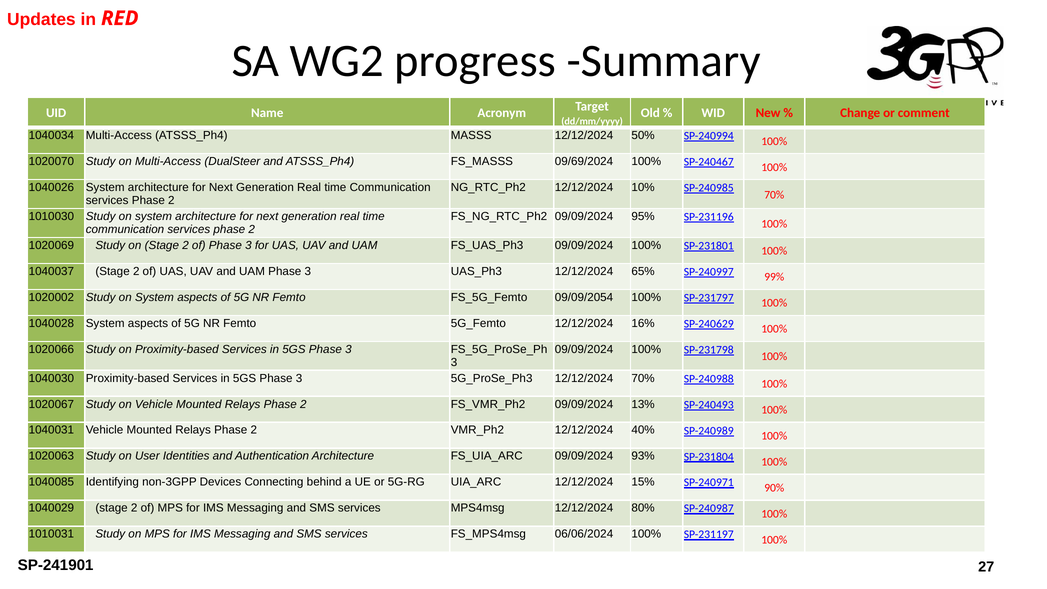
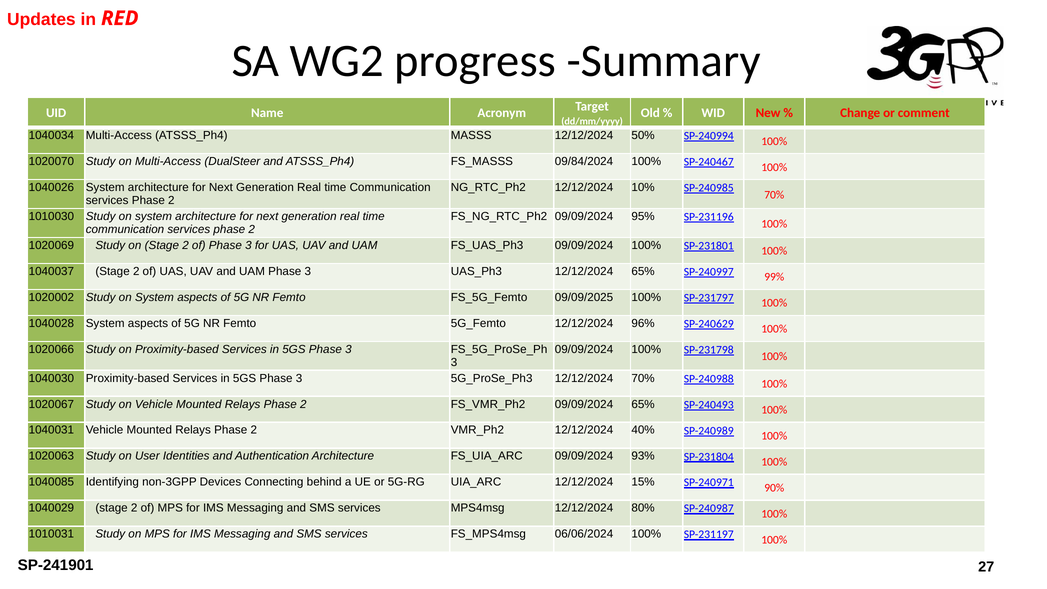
09/69/2024: 09/69/2024 -> 09/84/2024 (584, 161)
09/09/2054: 09/09/2054 -> 09/09/2025 (584, 297)
16%: 16% -> 96% (643, 323)
09/09/2024 13%: 13% -> 65% (643, 404)
